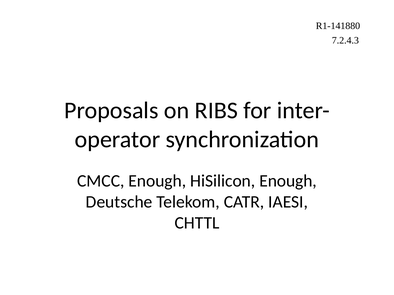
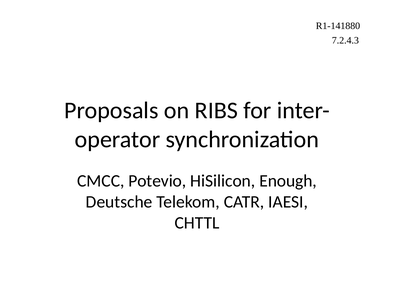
CMCC Enough: Enough -> Potevio (157, 181)
